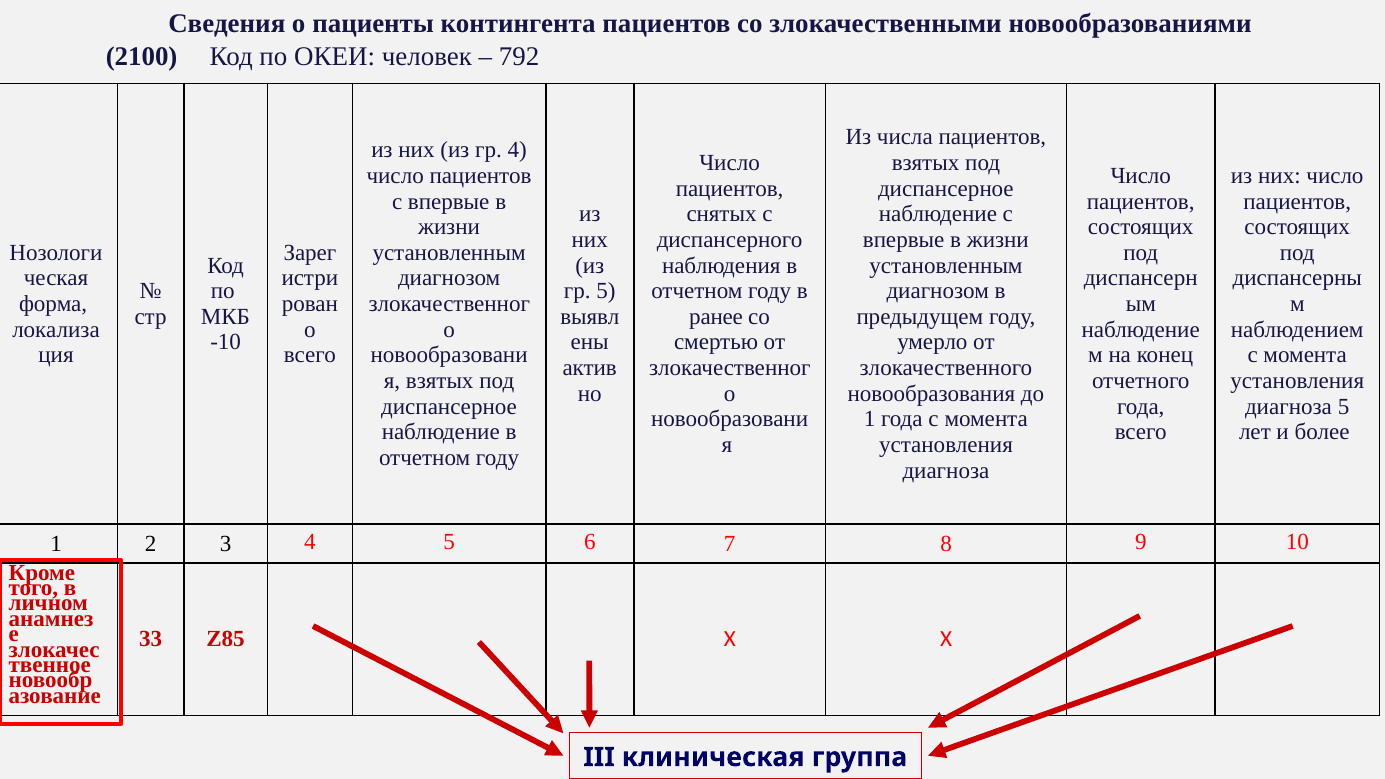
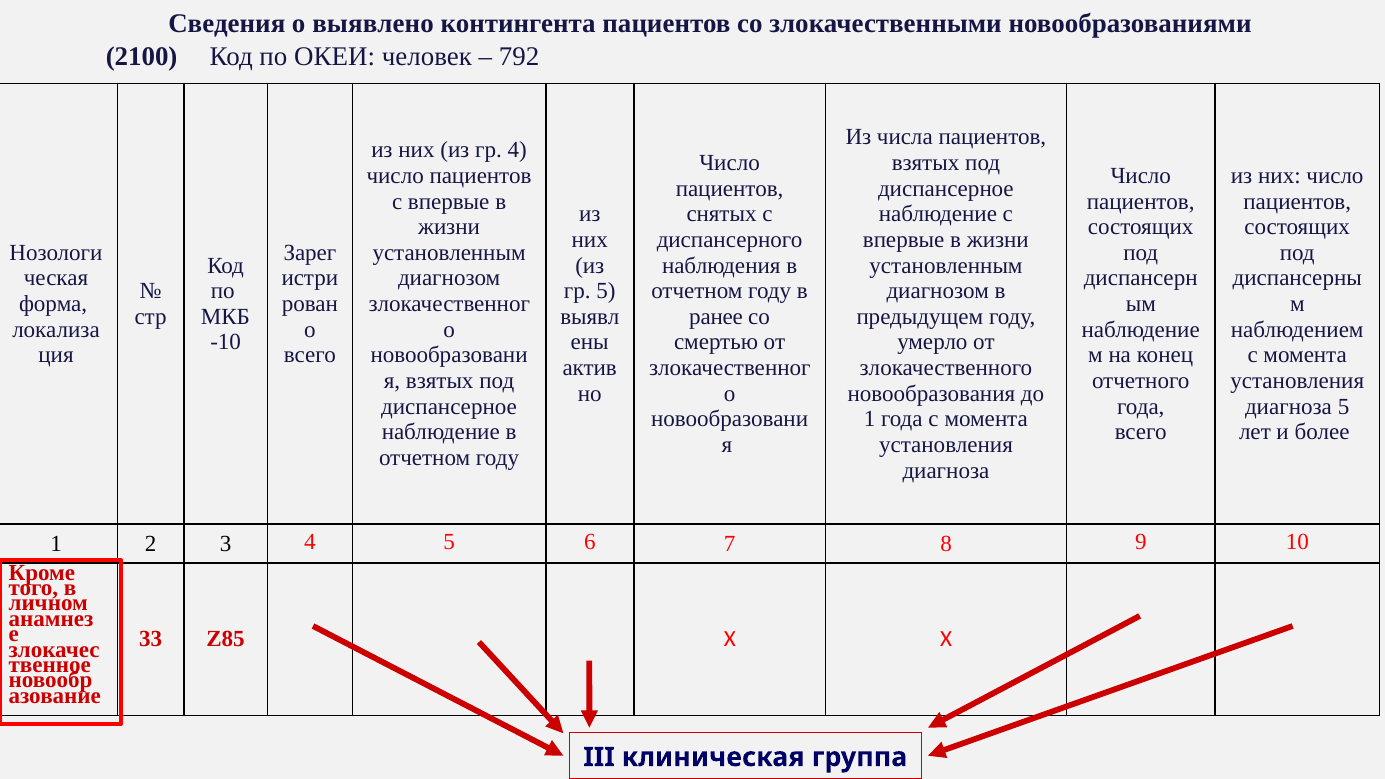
пациенты: пациенты -> выявлено (373, 24)
